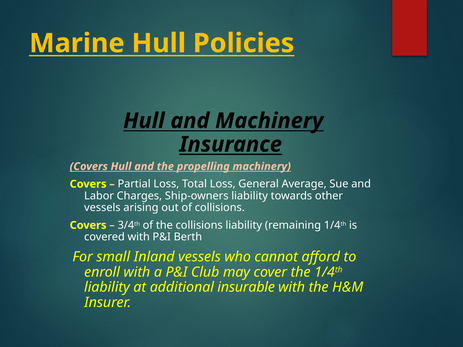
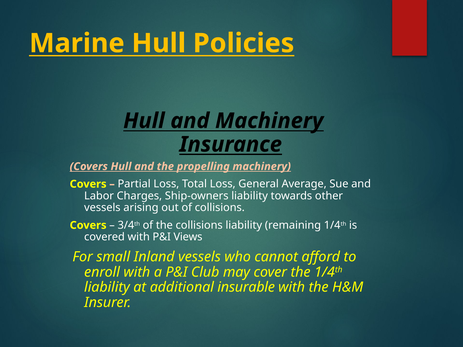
Berth: Berth -> Views (188, 237)
